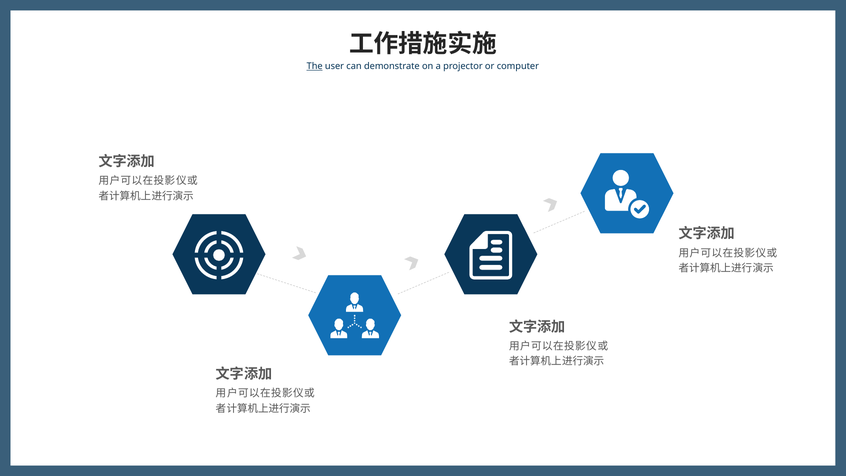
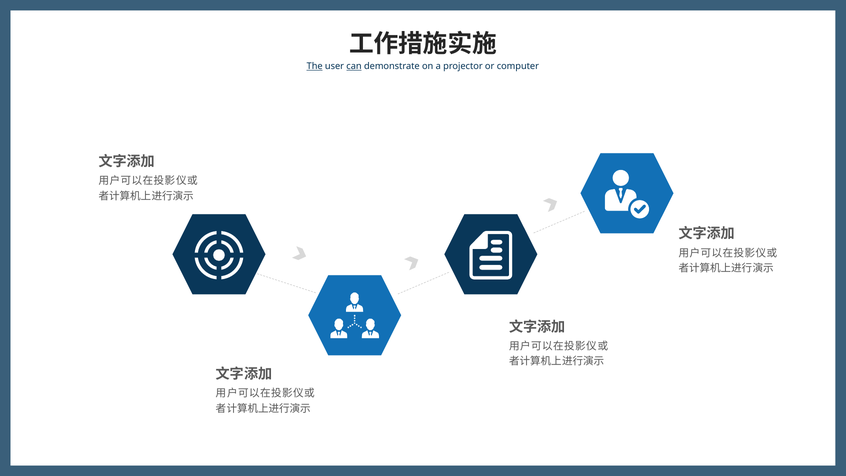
can underline: none -> present (354, 66)
